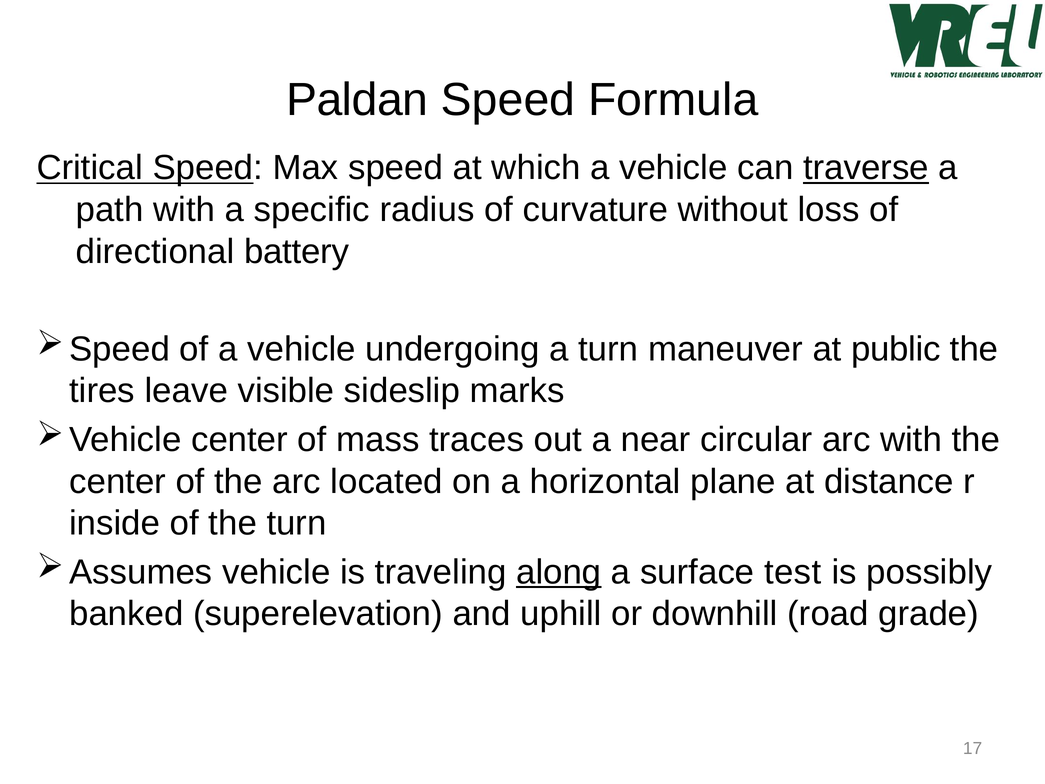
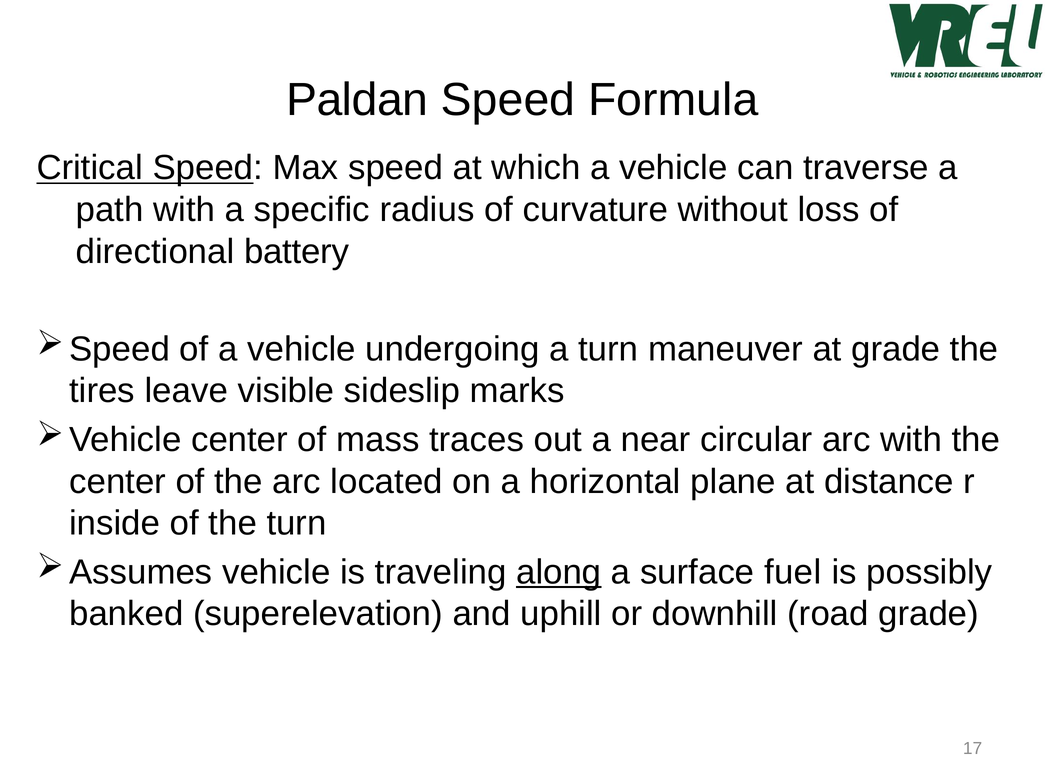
traverse underline: present -> none (866, 168)
at public: public -> grade (896, 349)
test: test -> fuel (793, 572)
